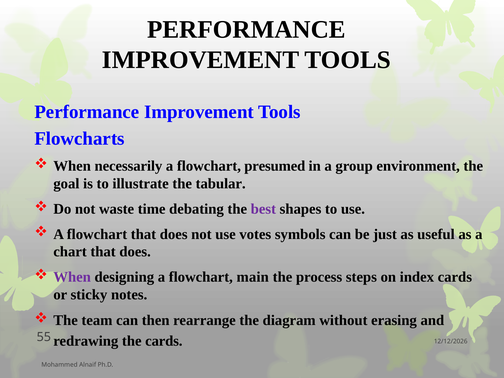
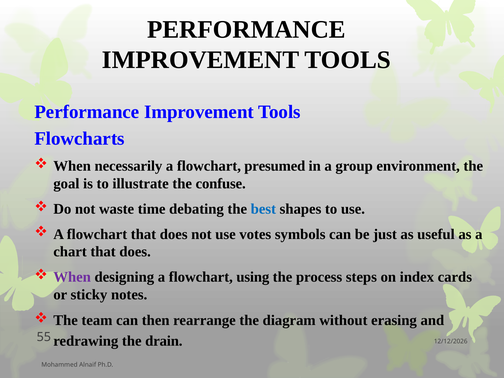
tabular: tabular -> confuse (221, 184)
best colour: purple -> blue (263, 209)
main: main -> using (253, 277)
the cards: cards -> drain (164, 341)
